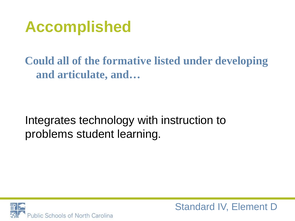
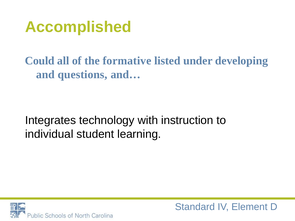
articulate: articulate -> questions (83, 75)
problems: problems -> individual (49, 134)
